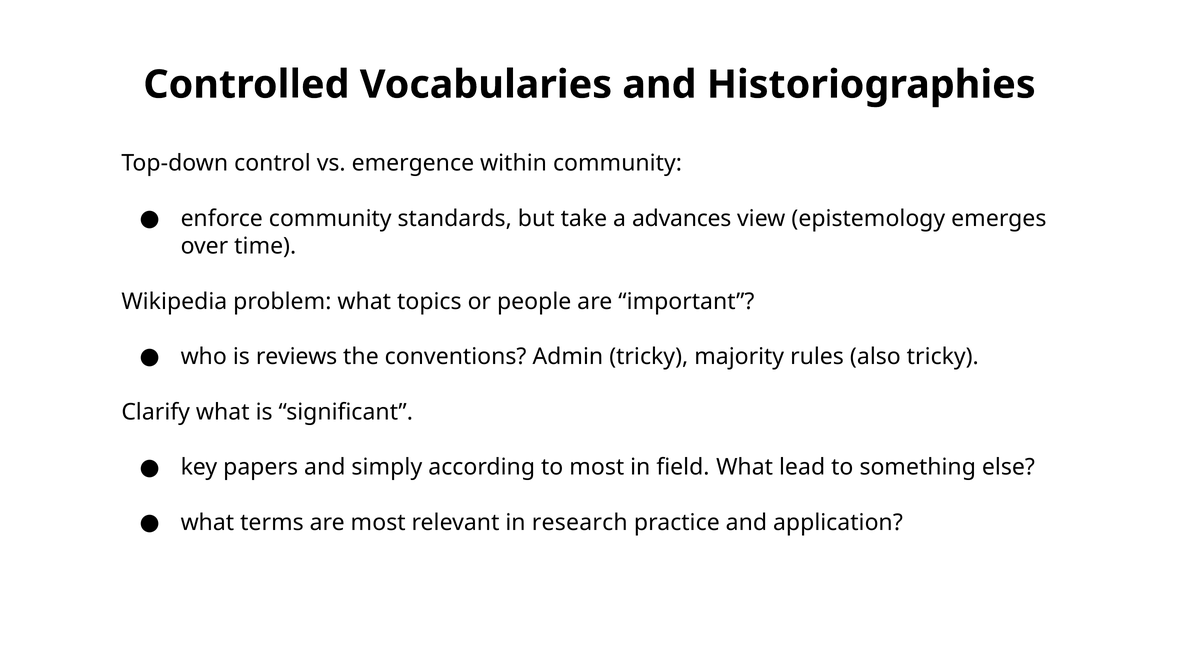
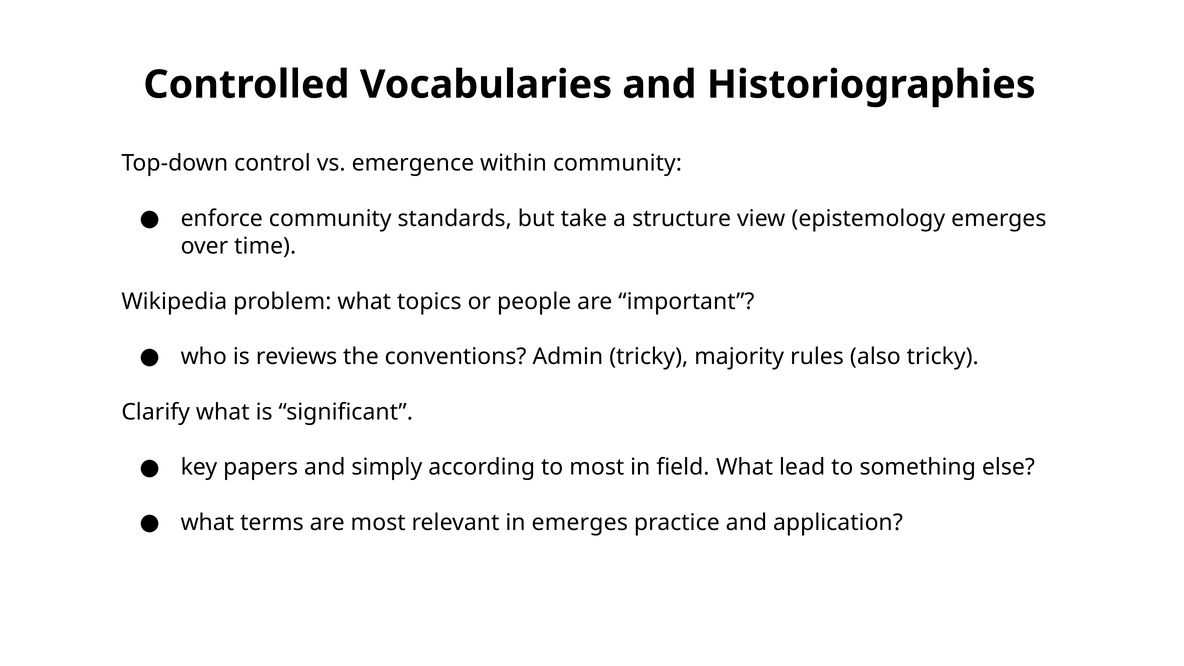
advances: advances -> structure (682, 219)
in research: research -> emerges (580, 523)
